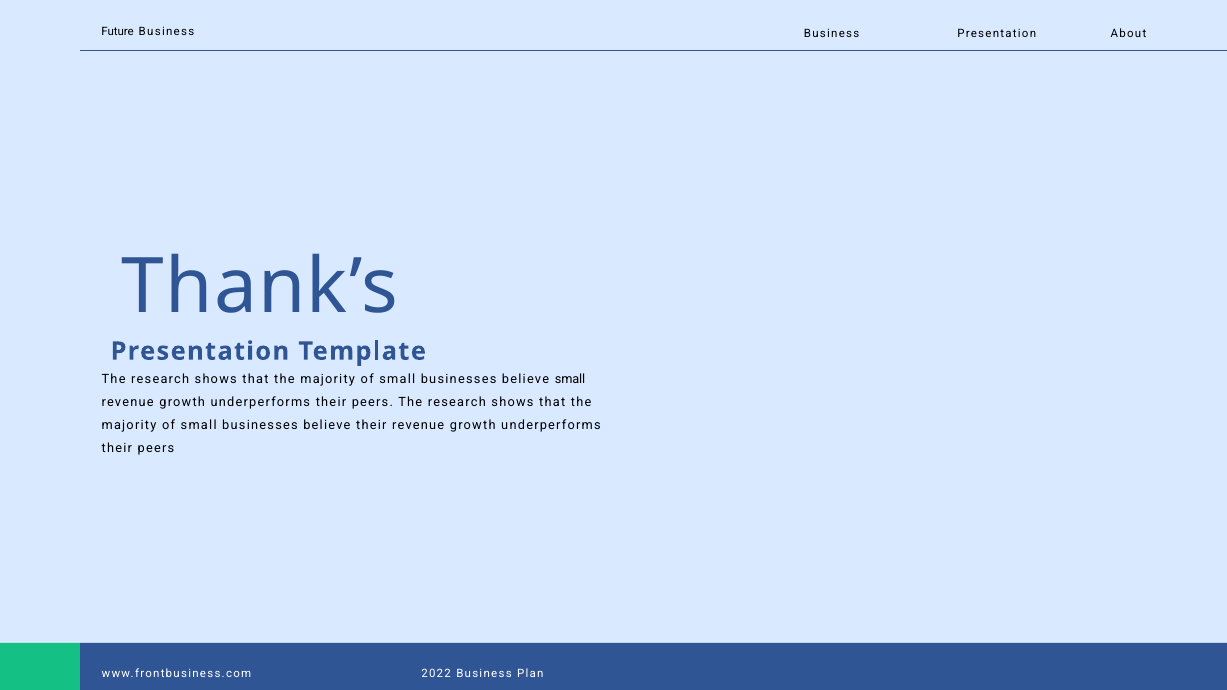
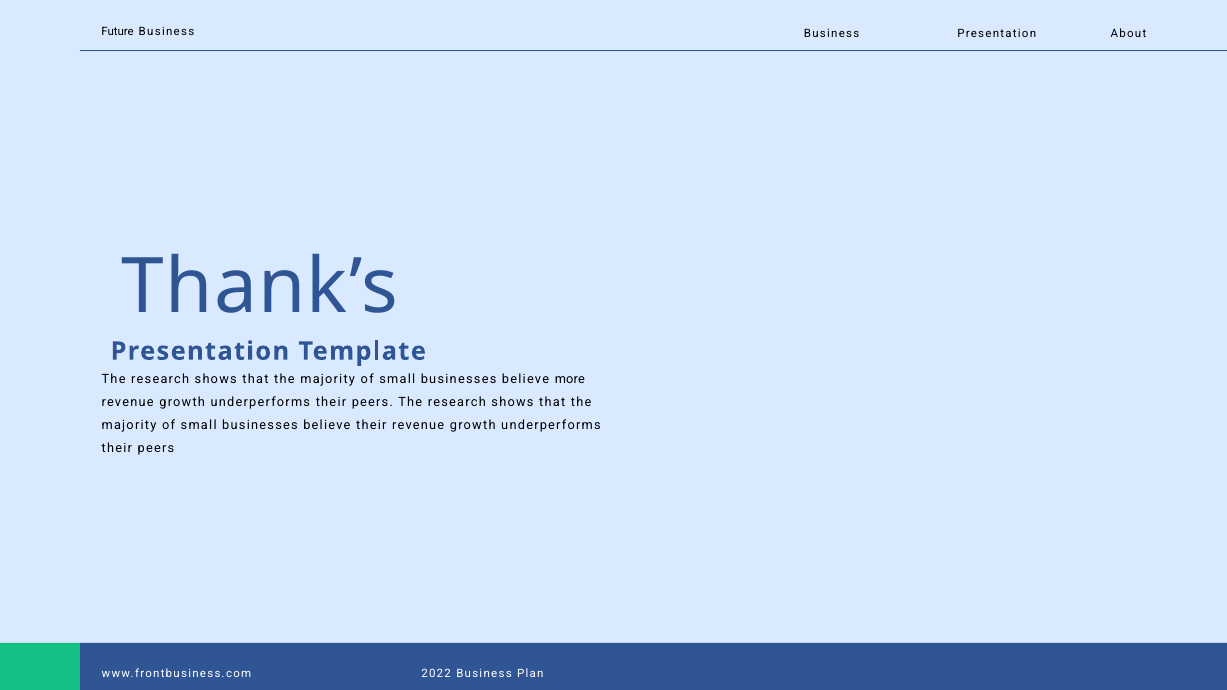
believe small: small -> more (570, 380)
